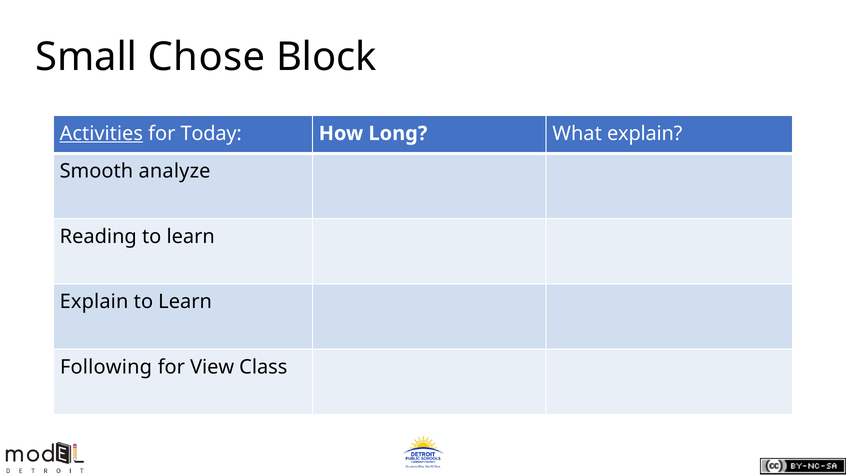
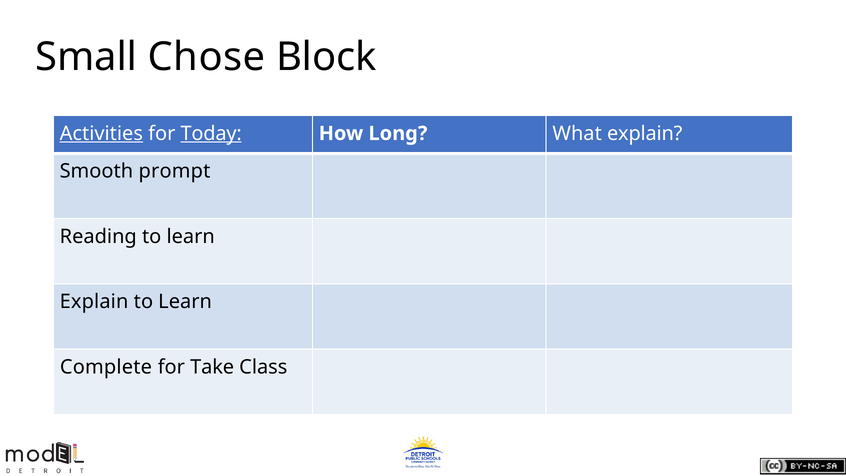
Today underline: none -> present (211, 133)
analyze: analyze -> prompt (174, 171)
Following: Following -> Complete (106, 367)
View: View -> Take (212, 367)
